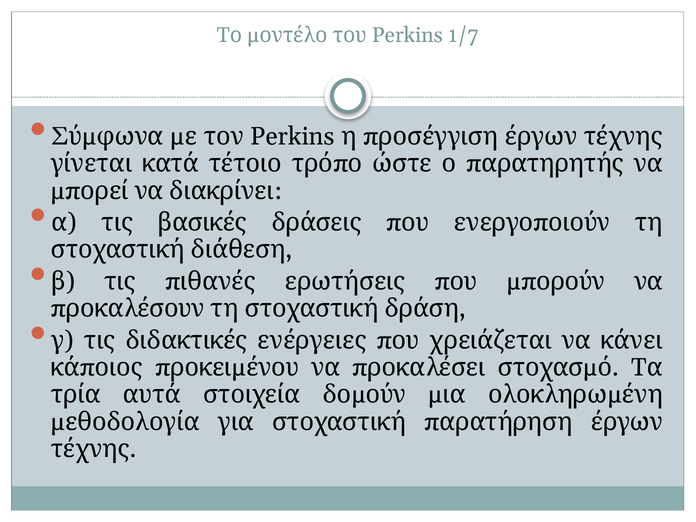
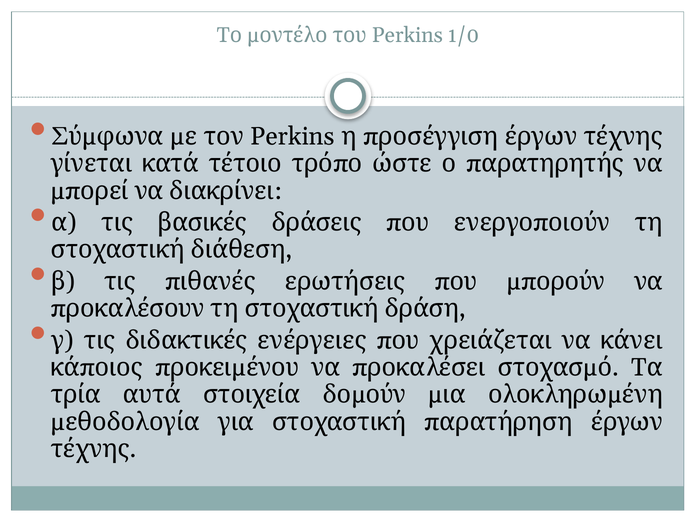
1/7: 1/7 -> 1/0 (464, 35)
